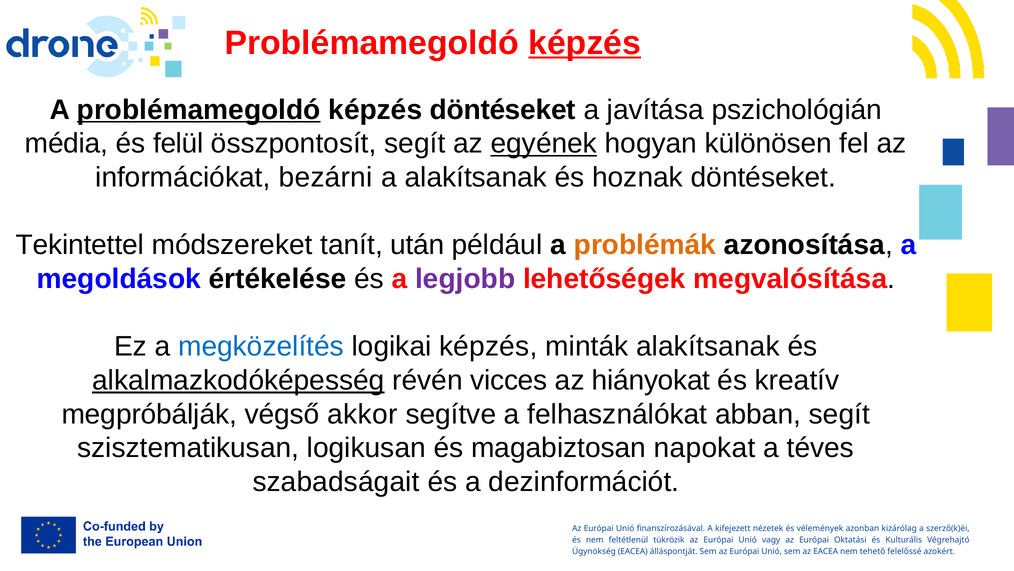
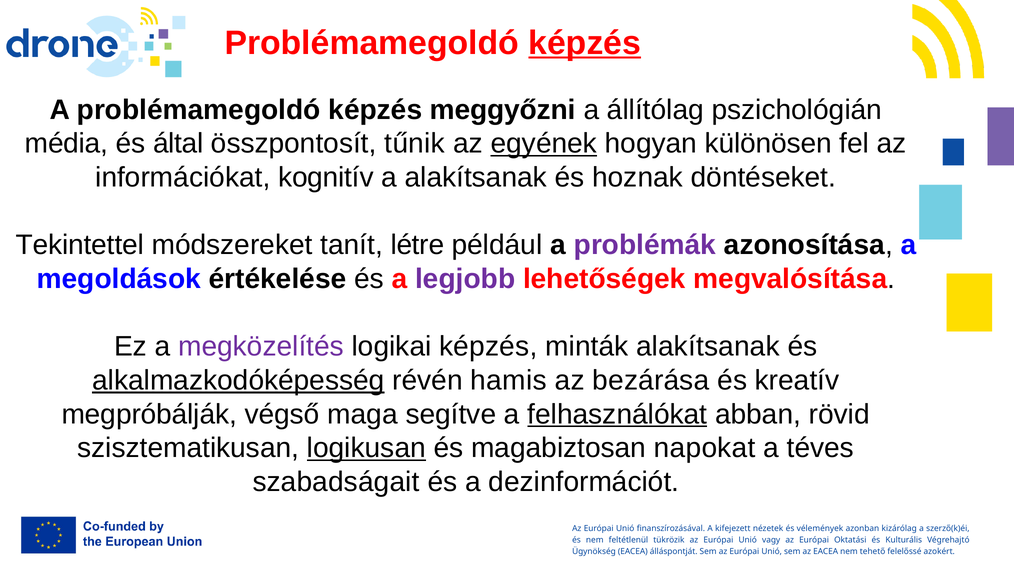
problémamegoldó underline: present -> none (199, 110)
képzés döntéseket: döntéseket -> meggyőzni (503, 110)
javítása: javítása -> állítólag (655, 110)
felül: felül -> által (178, 143)
összpontosít segít: segít -> tűnik (415, 143)
bezárni: bezárni -> kognitív (326, 177)
után: után -> létre (417, 245)
problémák colour: orange -> purple (645, 245)
megközelítés colour: blue -> purple (261, 346)
vicces: vicces -> hamis (509, 380)
hiányokat: hiányokat -> bezárása (651, 380)
akkor: akkor -> maga (363, 414)
felhasználókat underline: none -> present (617, 414)
abban segít: segít -> rövid (839, 414)
logikusan underline: none -> present (366, 448)
